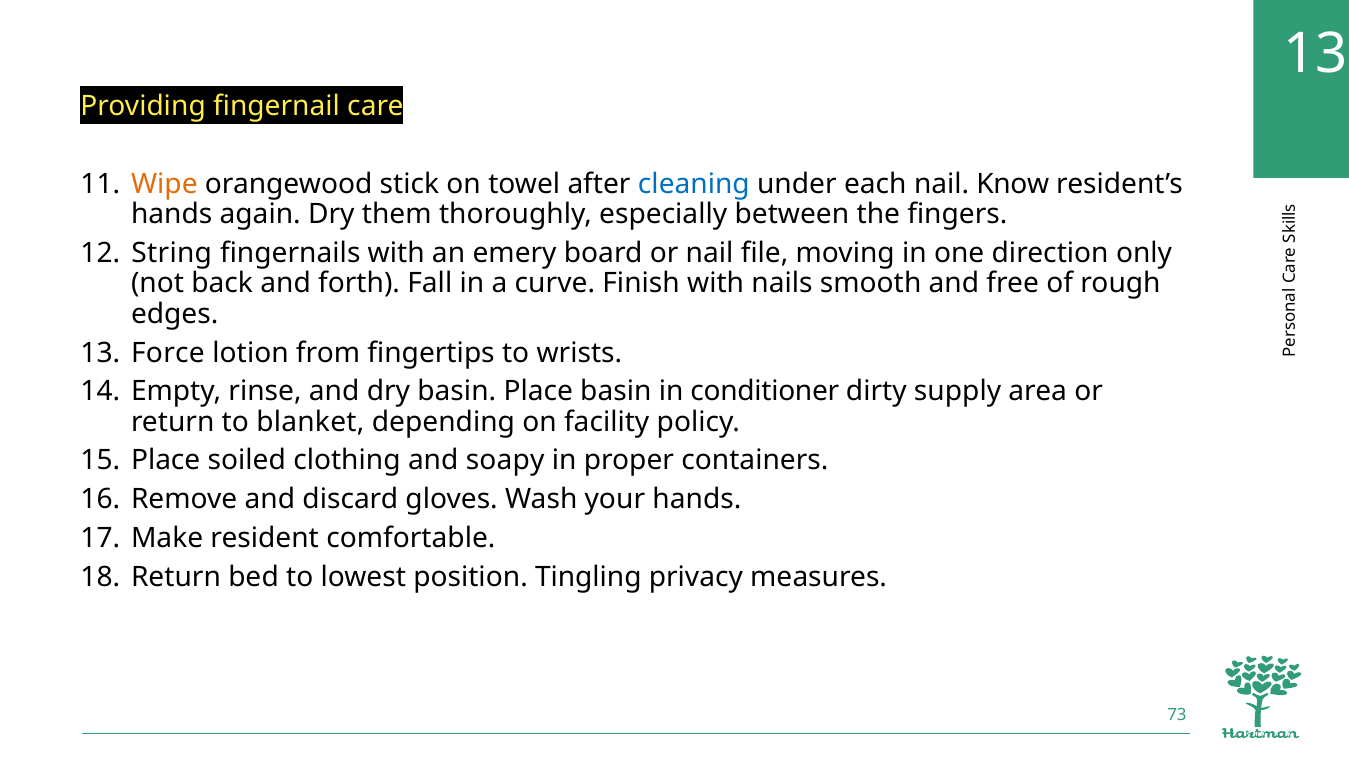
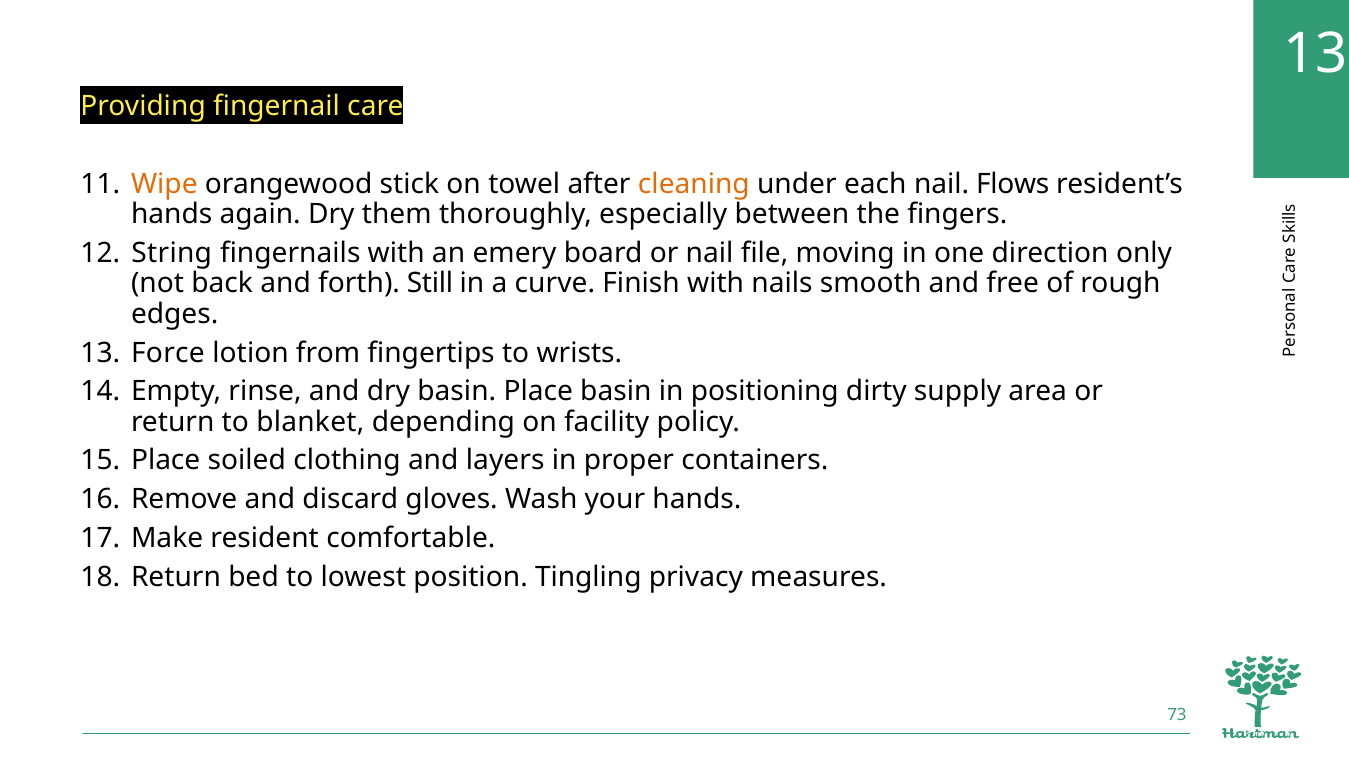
cleaning colour: blue -> orange (694, 184)
Know: Know -> Flows (1013, 184)
Fall: Fall -> Still (430, 283)
conditioner: conditioner -> positioning (765, 391)
soapy: soapy -> layers (505, 461)
